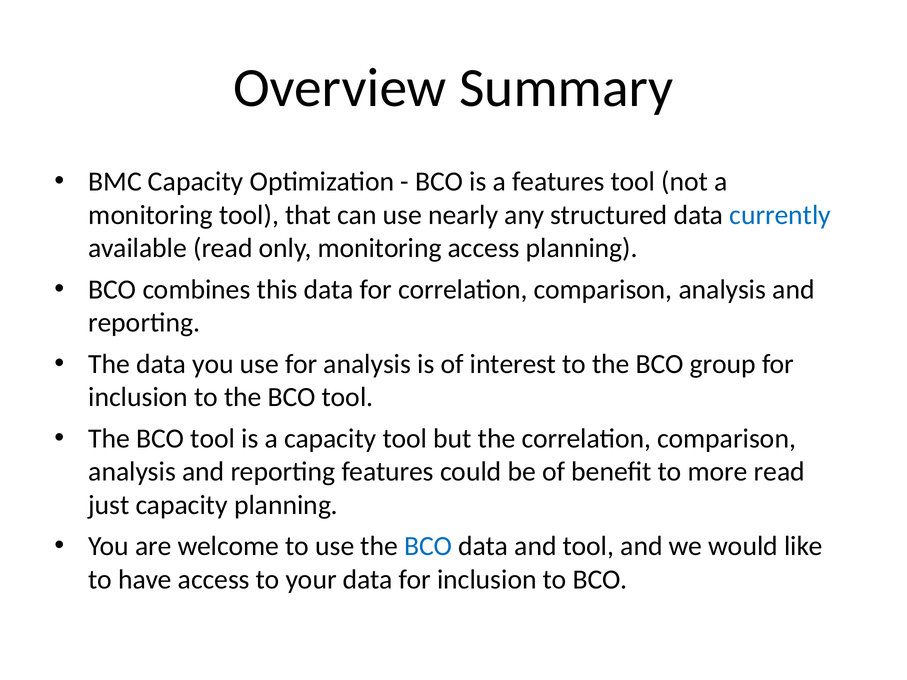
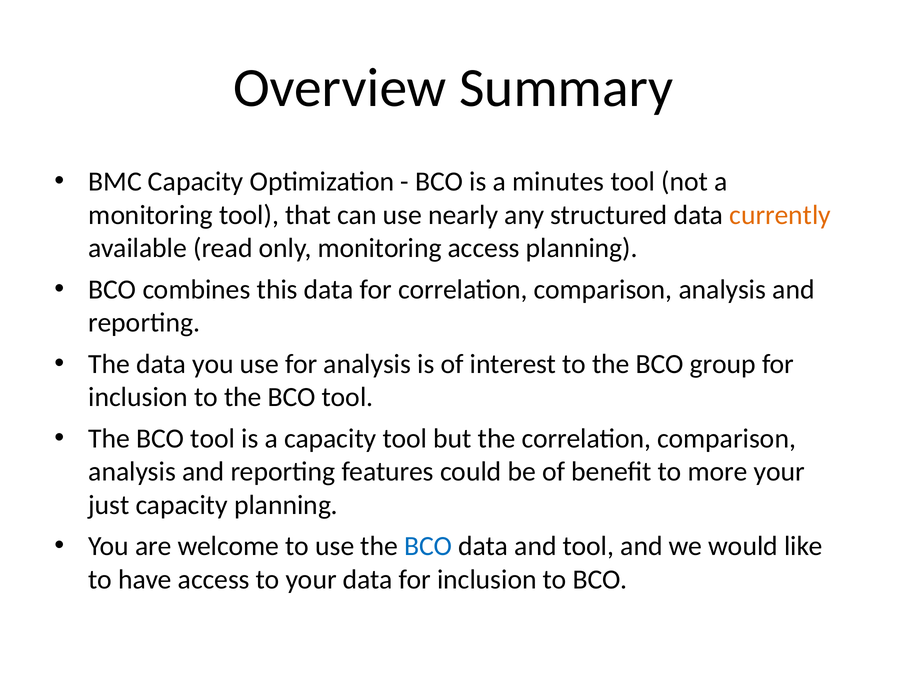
a features: features -> minutes (558, 182)
currently colour: blue -> orange (780, 215)
more read: read -> your (779, 472)
